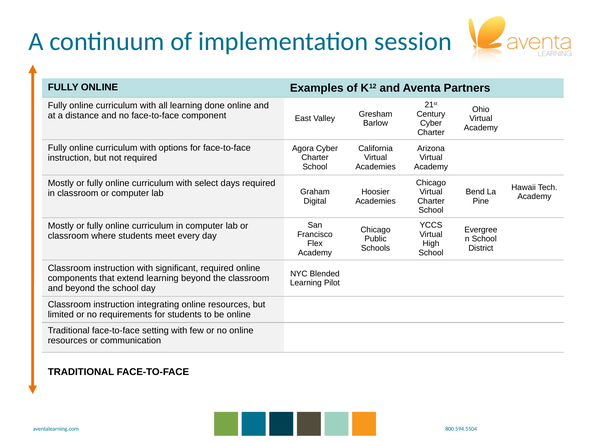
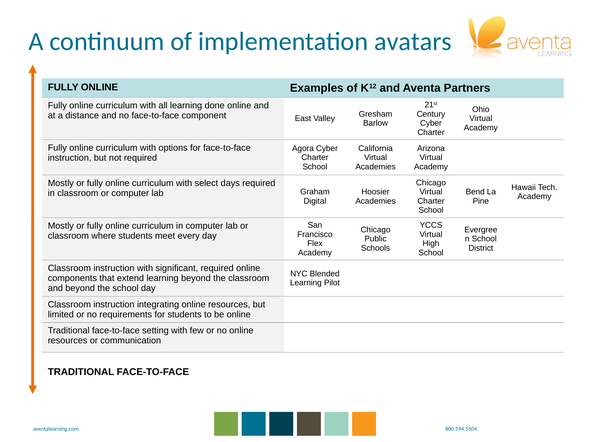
session: session -> avatars (413, 41)
